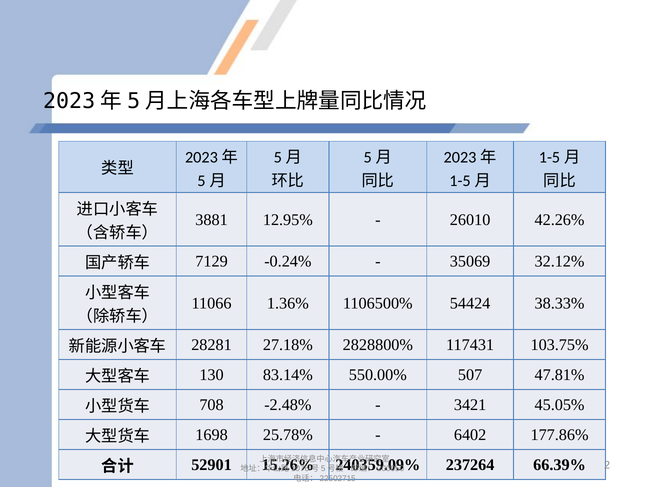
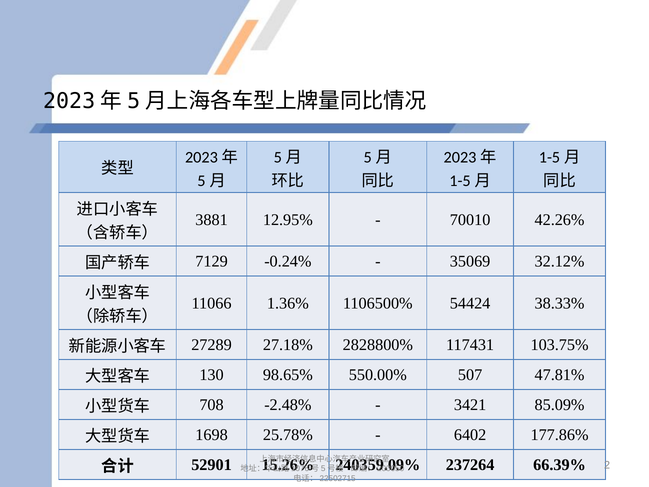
26010: 26010 -> 70010 (470, 220)
28281: 28281 -> 27289 (212, 345)
83.14%: 83.14% -> 98.65% (288, 375)
45.05%: 45.05% -> 85.09% (560, 405)
